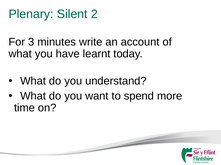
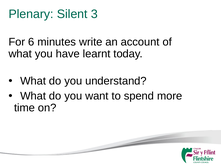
2: 2 -> 3 (94, 14)
3: 3 -> 6 (31, 42)
